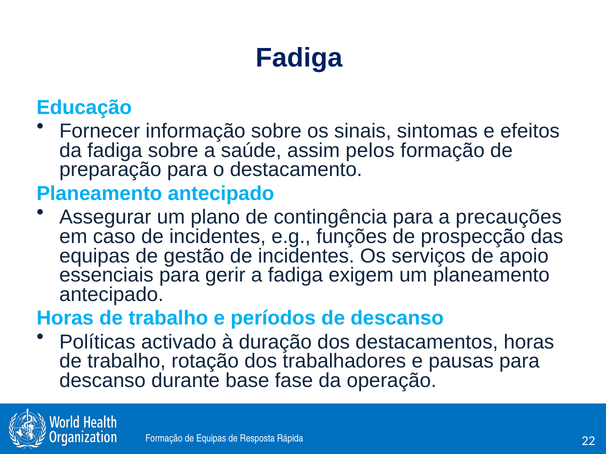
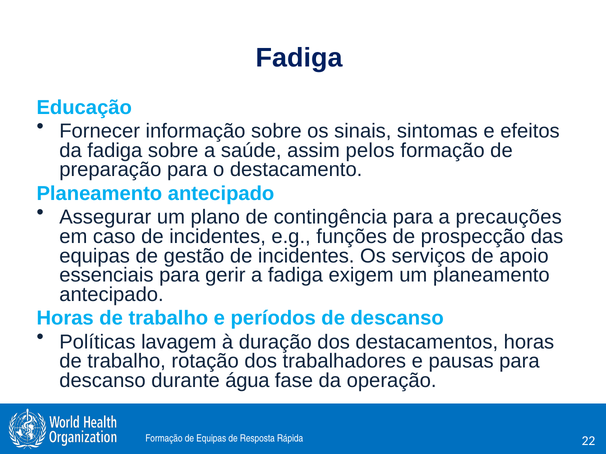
activado: activado -> lavagem (179, 342)
base: base -> água (247, 381)
